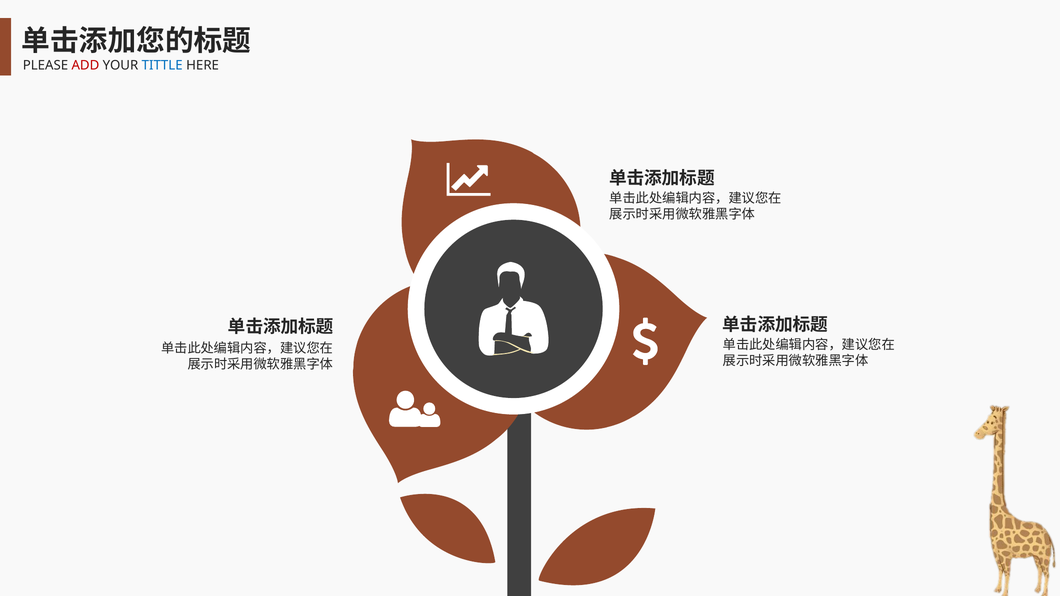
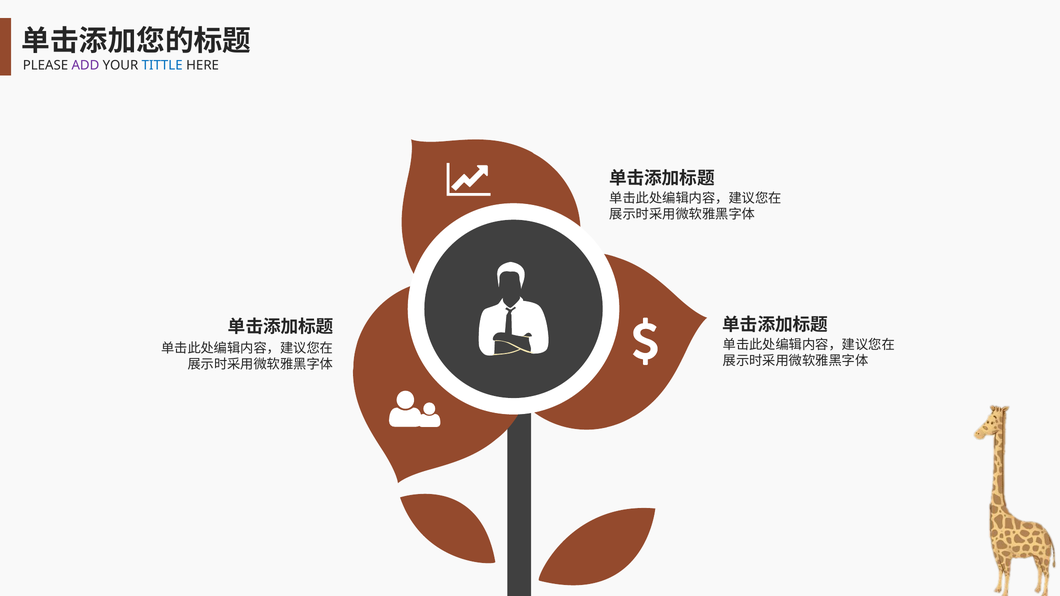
ADD colour: red -> purple (85, 66)
